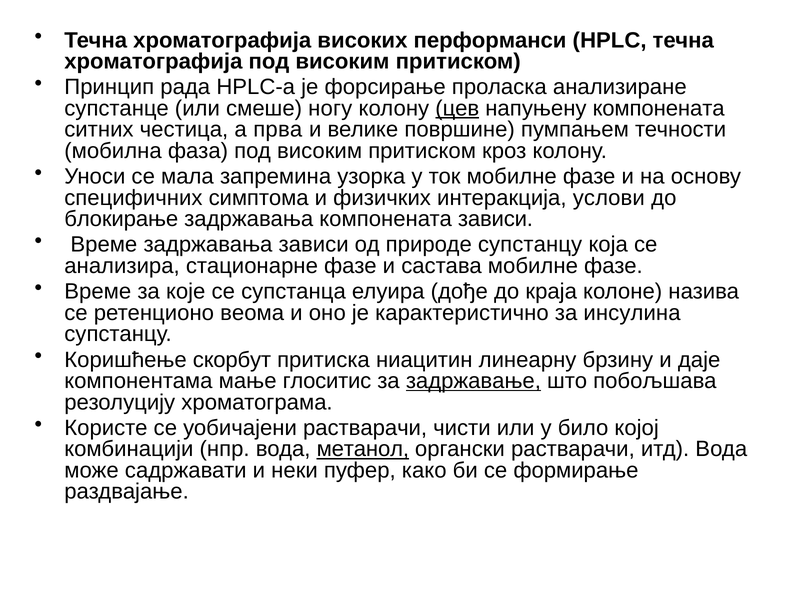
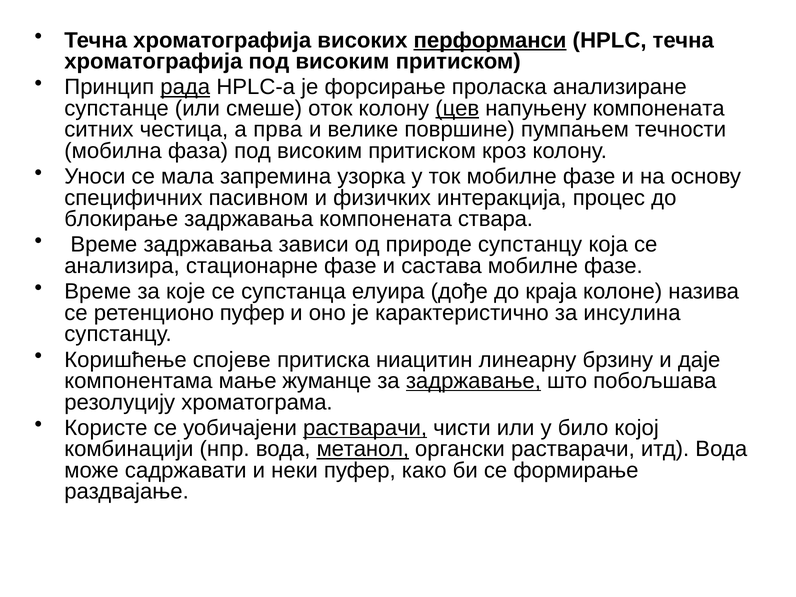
перформанси underline: none -> present (490, 40)
рада underline: none -> present (185, 87)
ногу: ногу -> оток (330, 108)
симптома: симптома -> пасивном (259, 198)
услови: услови -> процес (609, 198)
компонената зависи: зависи -> ствара (495, 219)
ретенционо веома: веома -> пуфер (252, 313)
скорбут: скорбут -> спојеве (232, 360)
глоситис: глоситис -> жуманце (327, 381)
растварачи underline: none -> present (365, 428)
